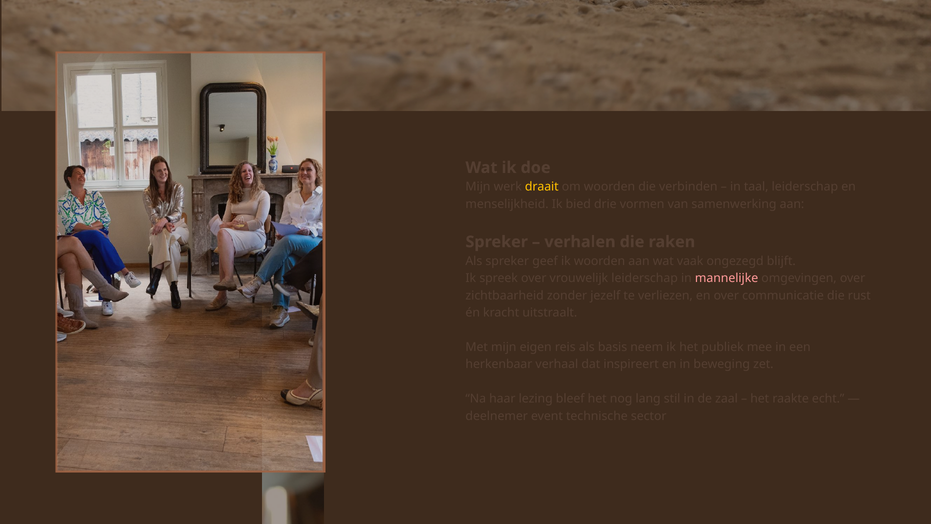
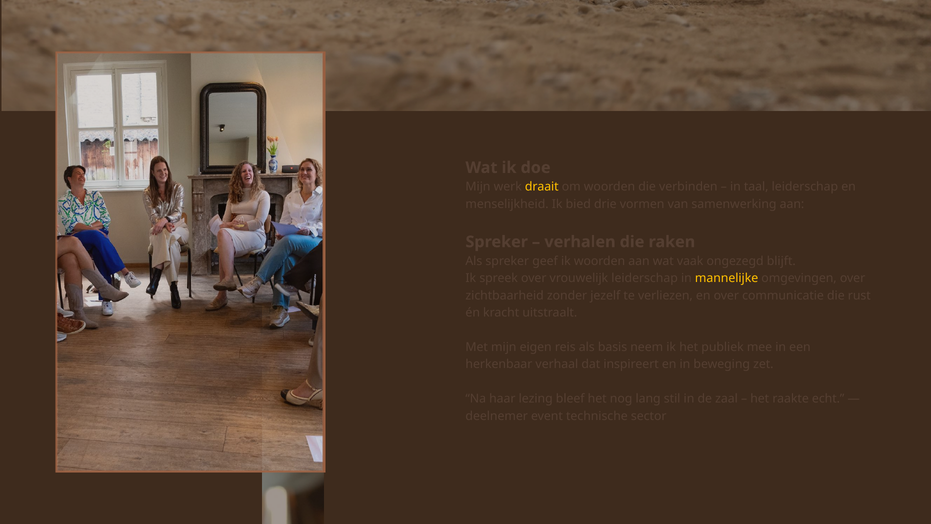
mannelijke colour: pink -> yellow (727, 278)
